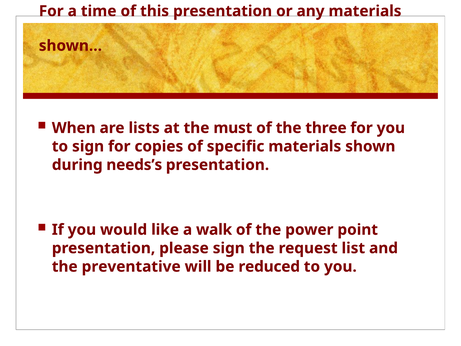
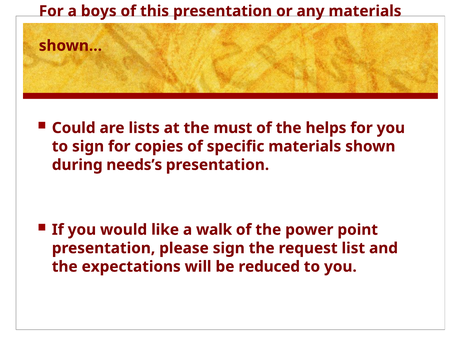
time: time -> boys (99, 11)
When: When -> Could (74, 128)
three: three -> helps (326, 128)
preventative: preventative -> expectations (131, 266)
